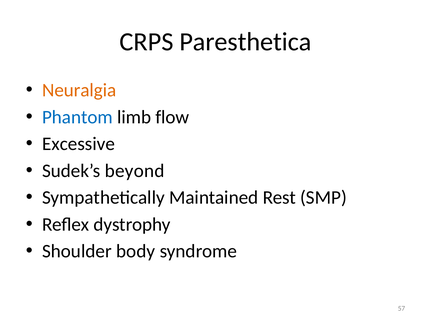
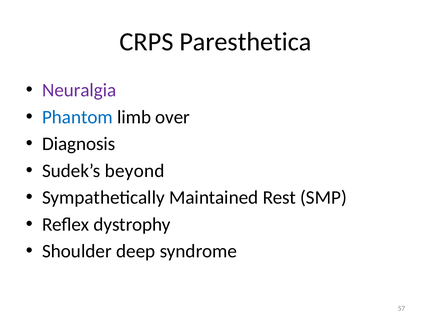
Neuralgia colour: orange -> purple (79, 90)
flow: flow -> over (173, 117)
Excessive: Excessive -> Diagnosis (79, 144)
body: body -> deep (136, 251)
